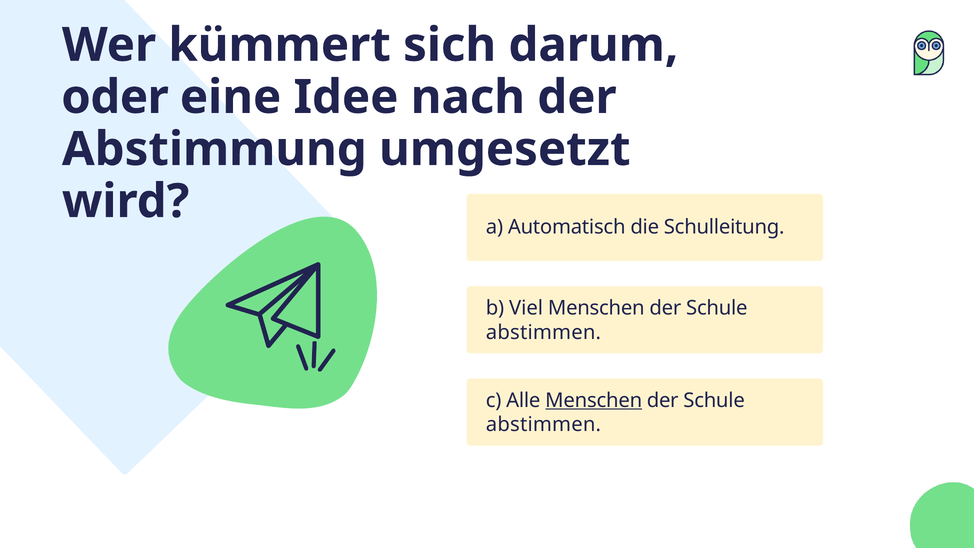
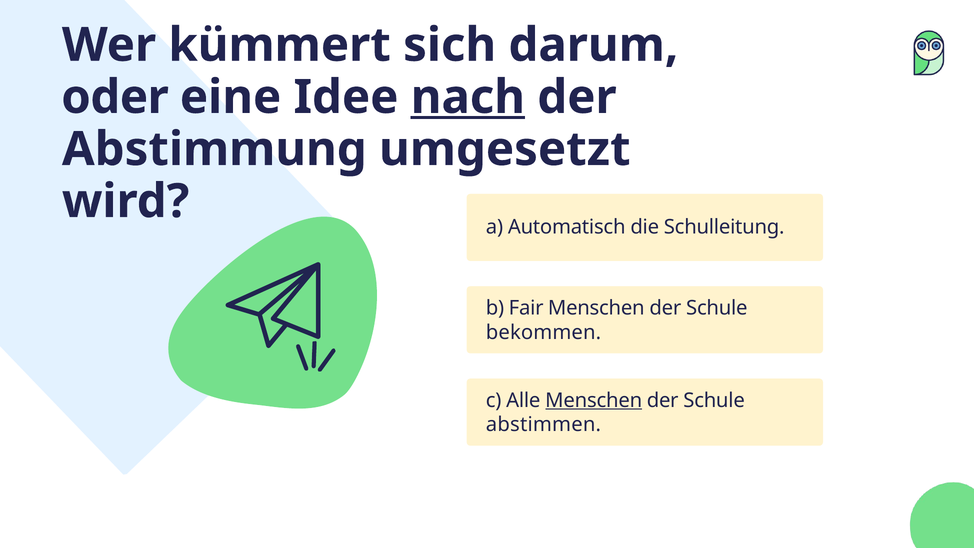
nach underline: none -> present (468, 97)
Viel: Viel -> Fair (526, 308)
abstimmen: abstimmen -> bekommen (543, 332)
